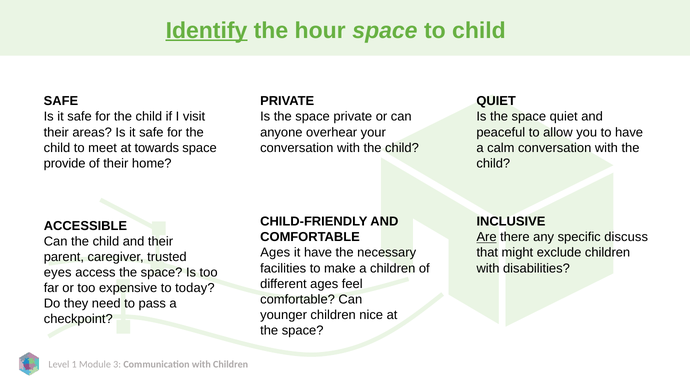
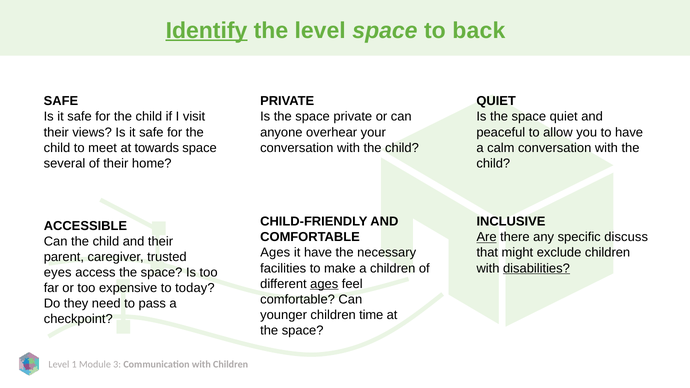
the hour: hour -> level (320, 30)
to child: child -> back (479, 30)
areas: areas -> views (92, 132)
provide: provide -> several (65, 163)
disabilities underline: none -> present (536, 268)
ages underline: none -> present (324, 284)
nice: nice -> time (371, 315)
